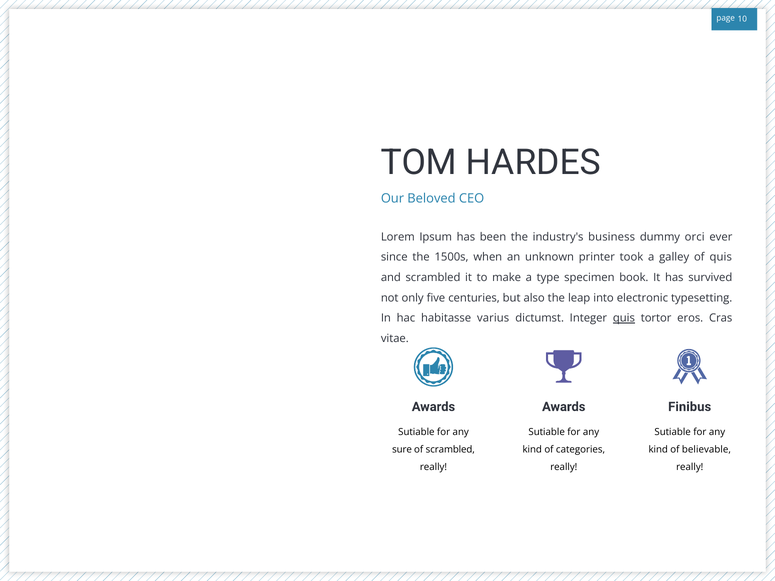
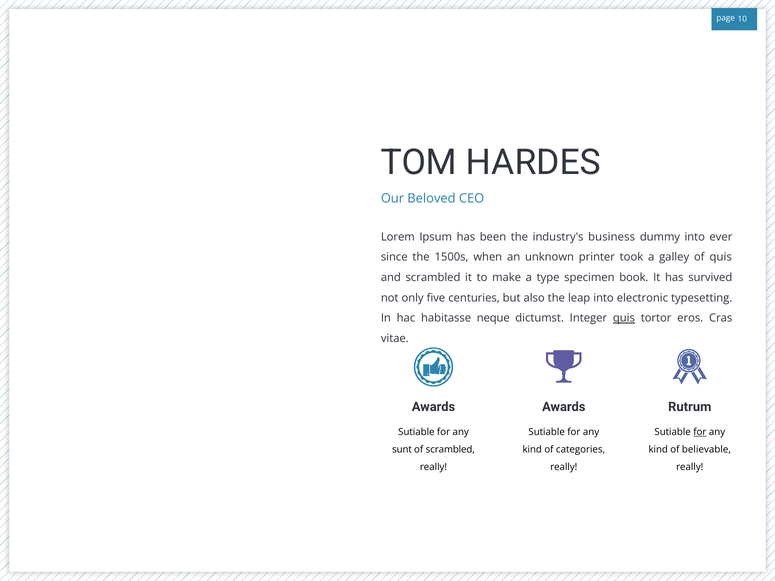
dummy orci: orci -> into (695, 237)
varius: varius -> neque (493, 318)
Finibus: Finibus -> Rutrum (690, 407)
for underline: none -> present (700, 432)
sure: sure -> sunt (402, 450)
